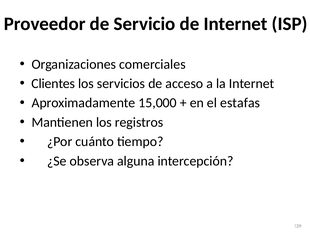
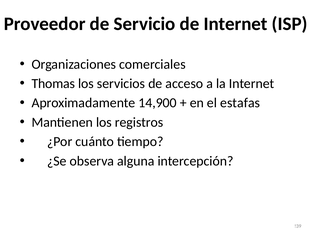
Clientes: Clientes -> Thomas (53, 83)
15,000: 15,000 -> 14,900 (158, 103)
